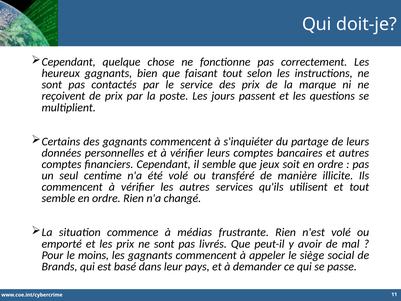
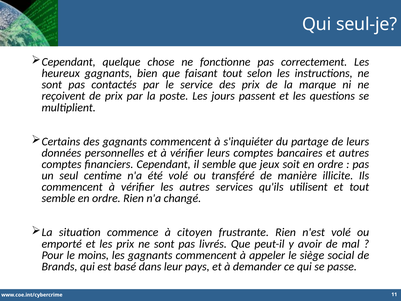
doit-je: doit-je -> seul-je (367, 24)
médias: médias -> citoyen (195, 232)
